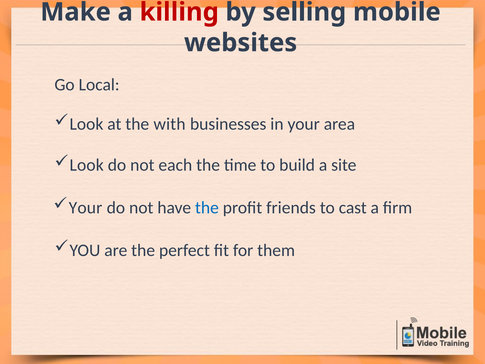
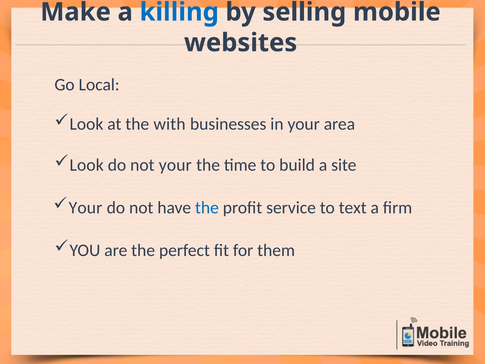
killing colour: red -> blue (179, 12)
not each: each -> your (175, 165)
friends: friends -> service (291, 208)
cast: cast -> text (353, 208)
